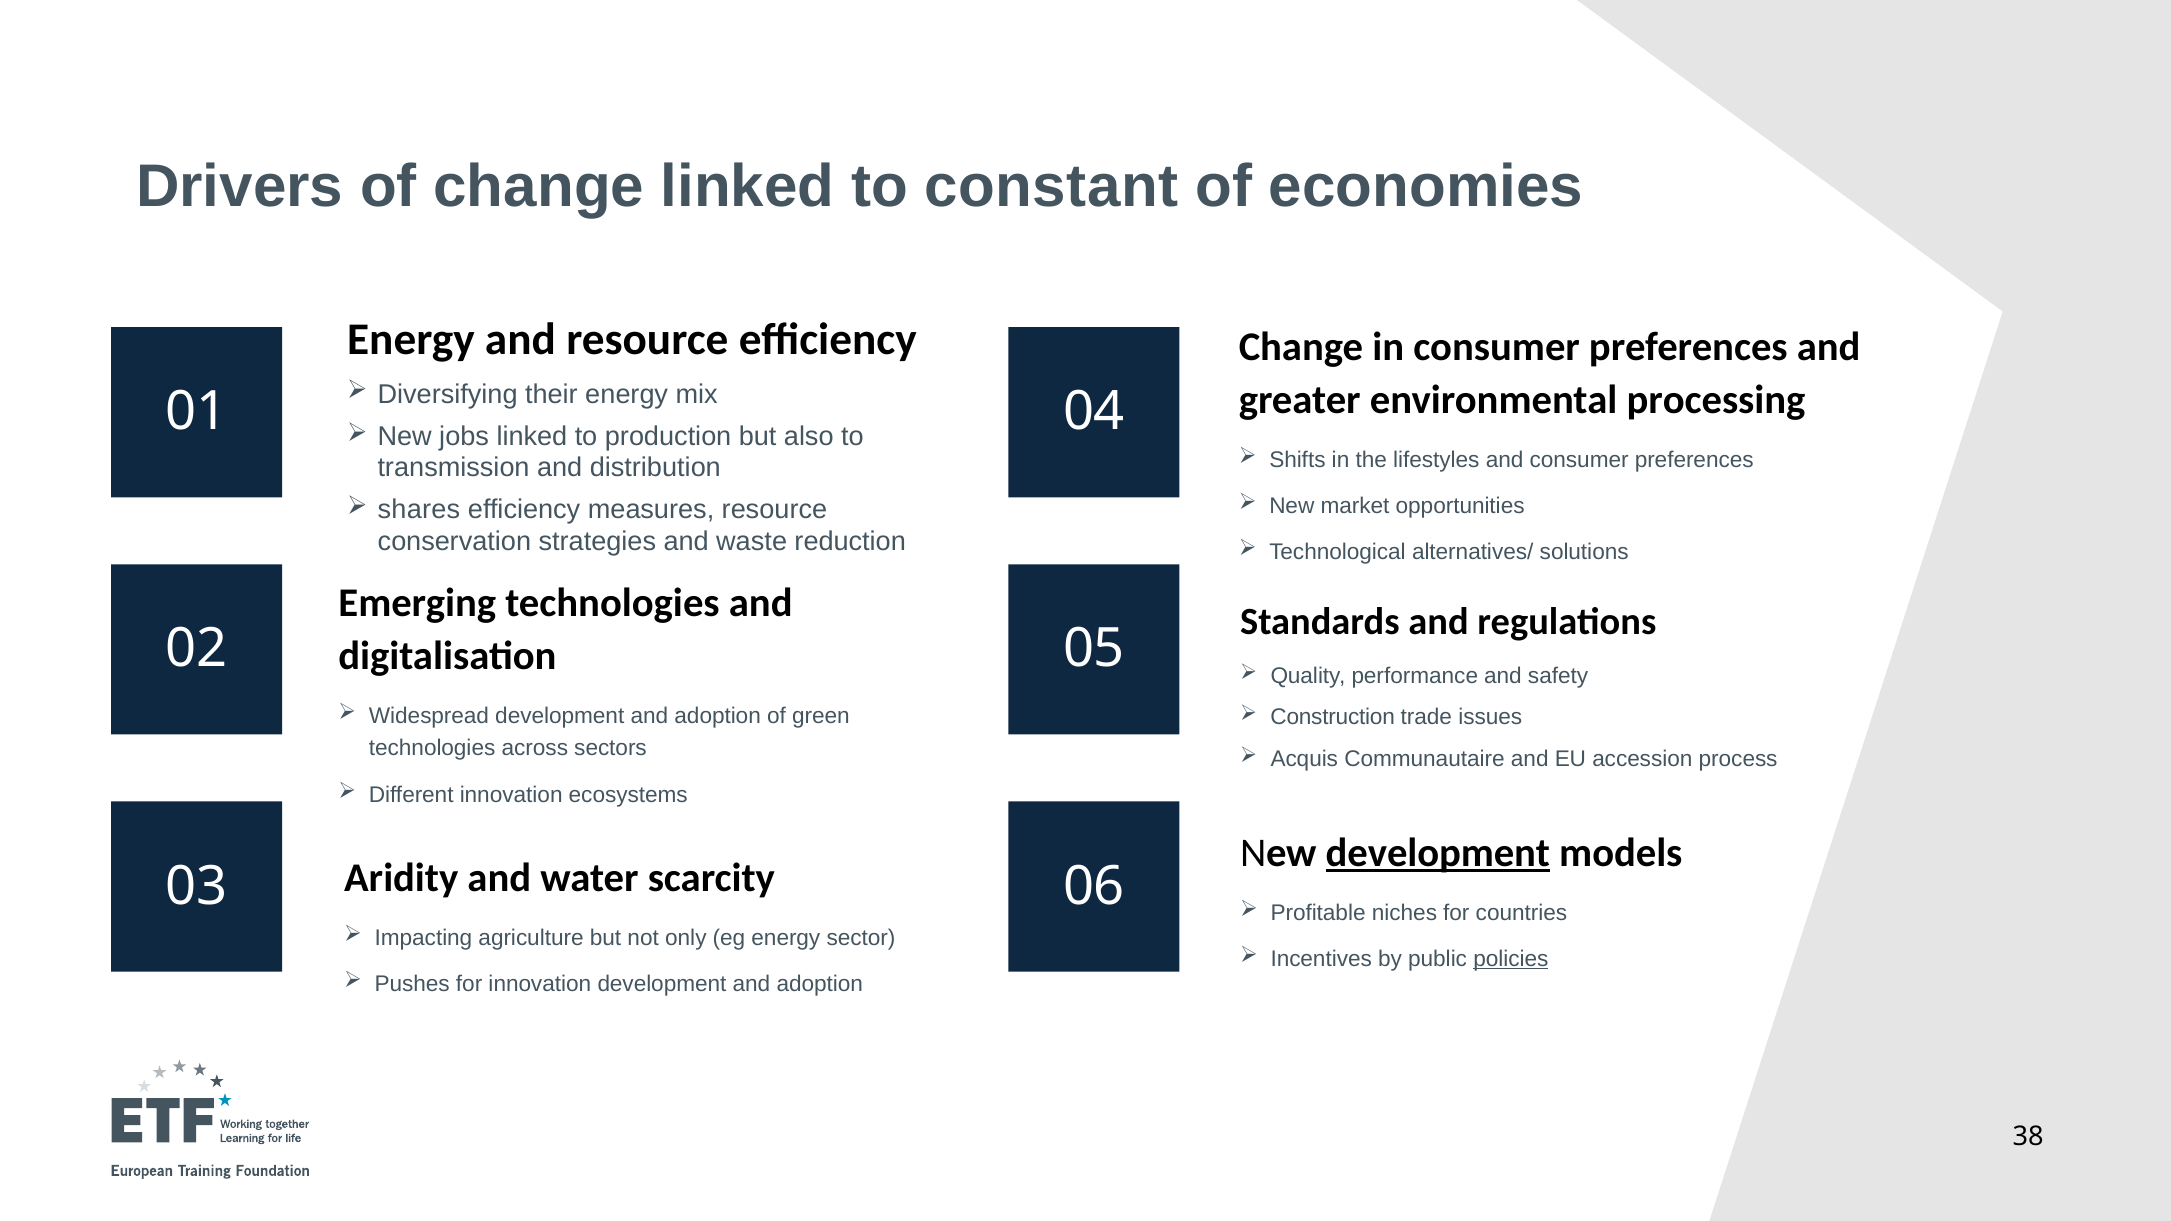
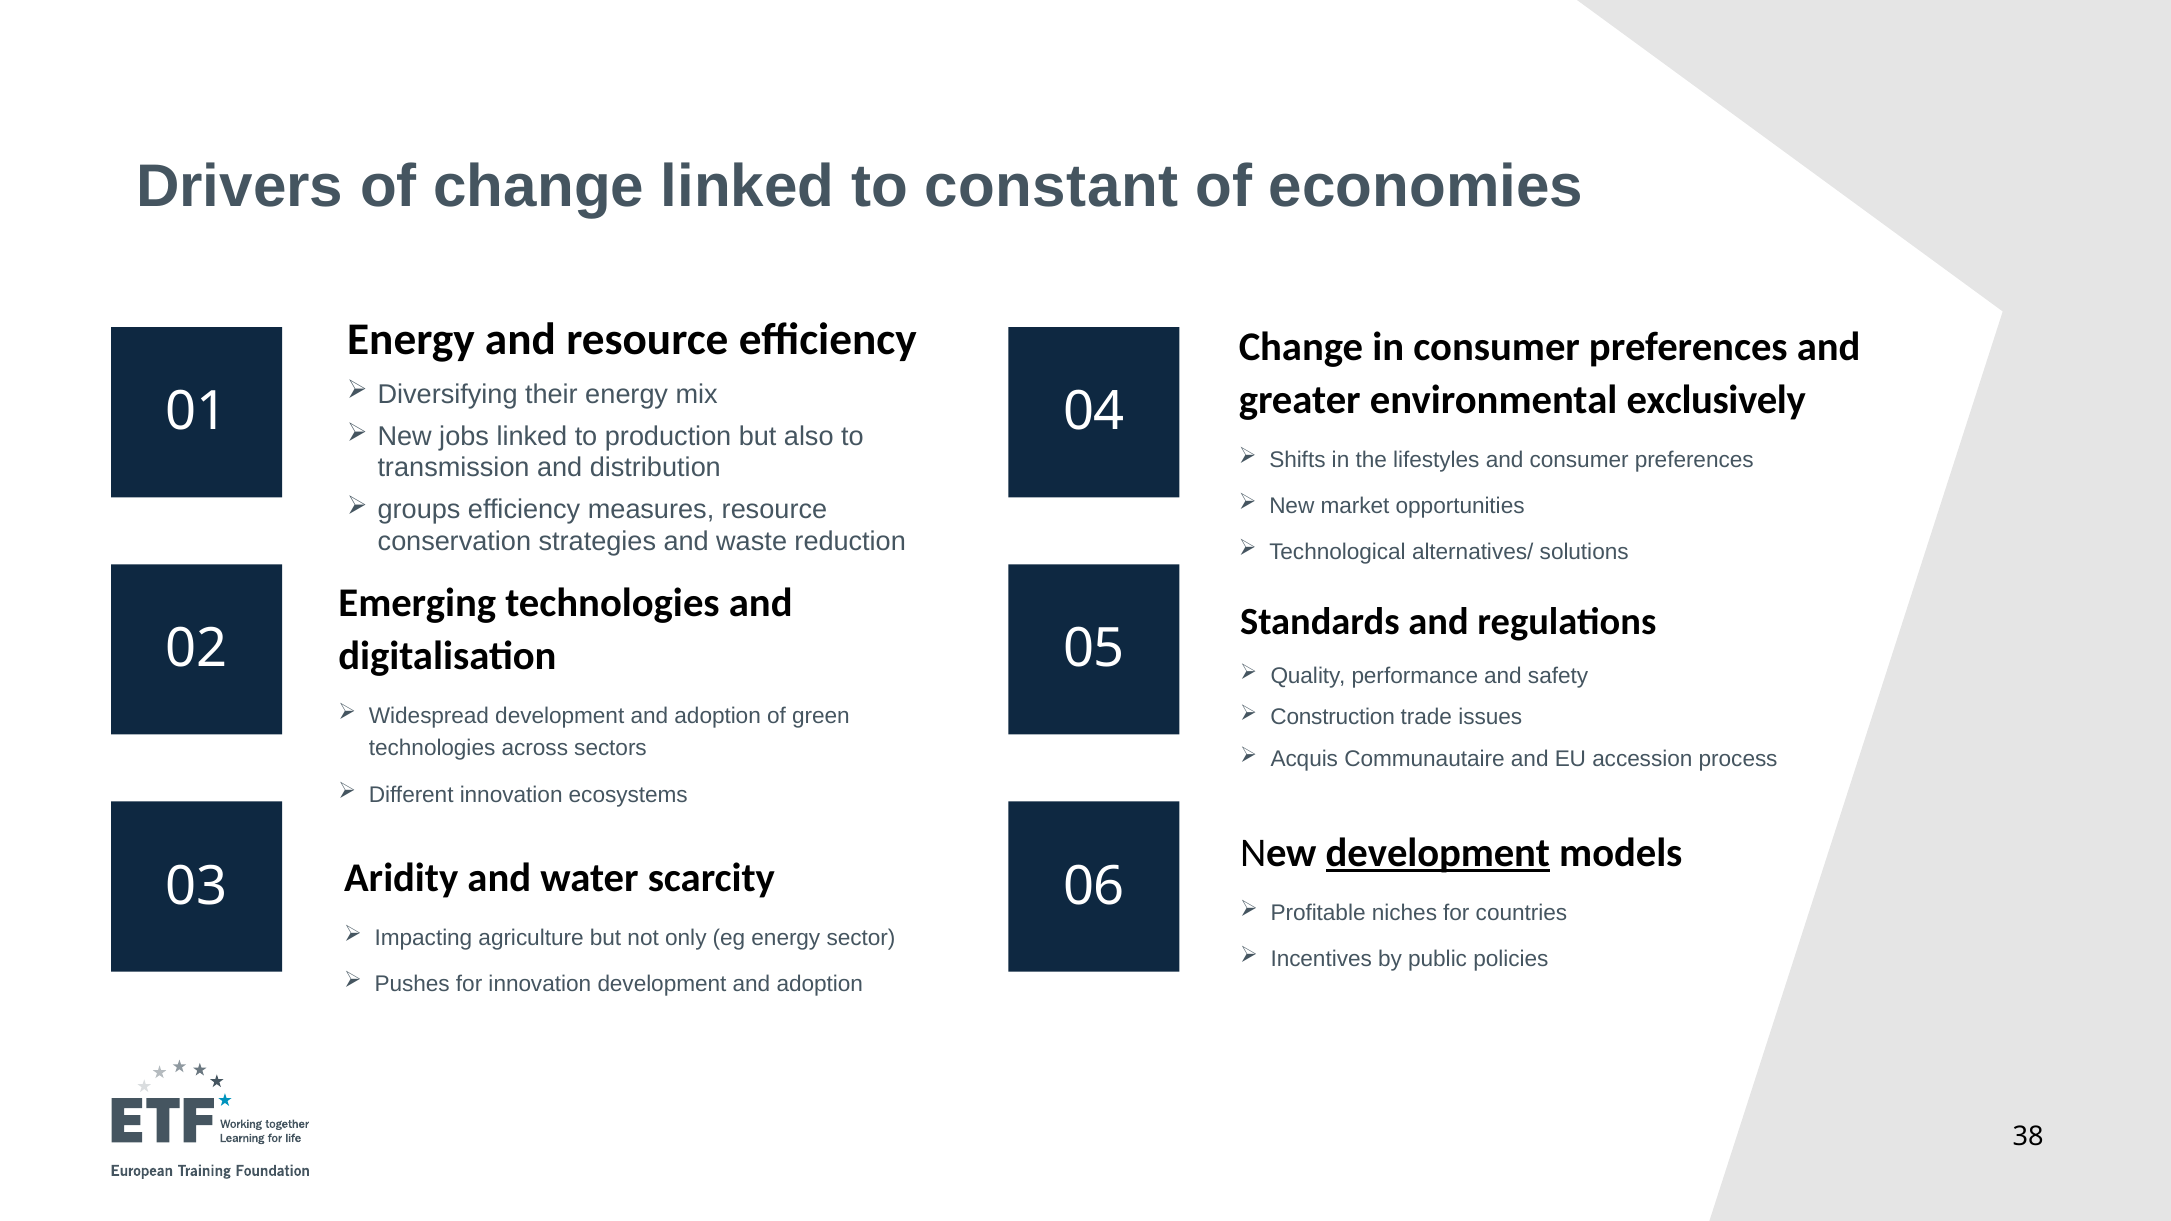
processing: processing -> exclusively (1716, 400)
shares: shares -> groups (419, 510)
policies underline: present -> none (1511, 959)
